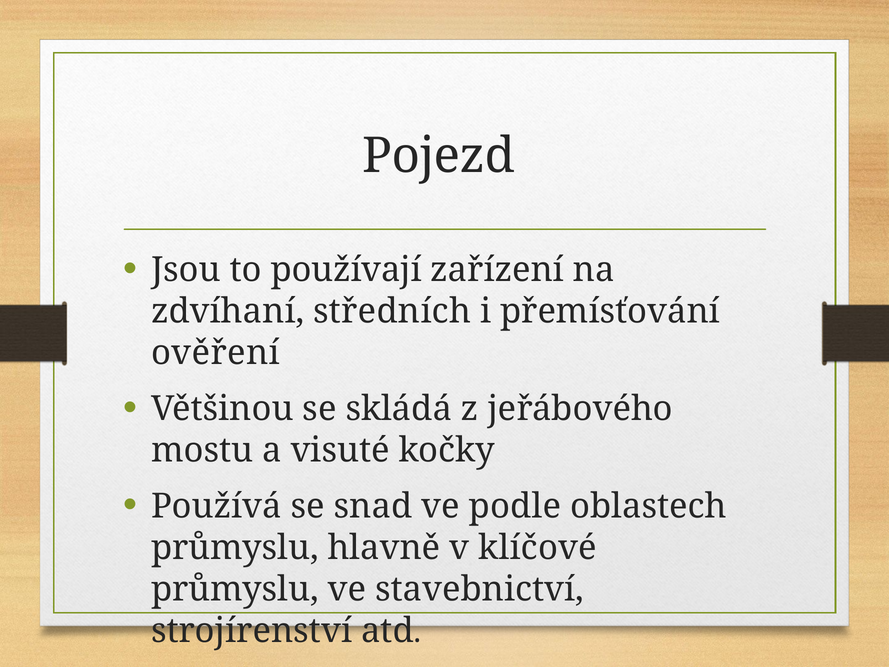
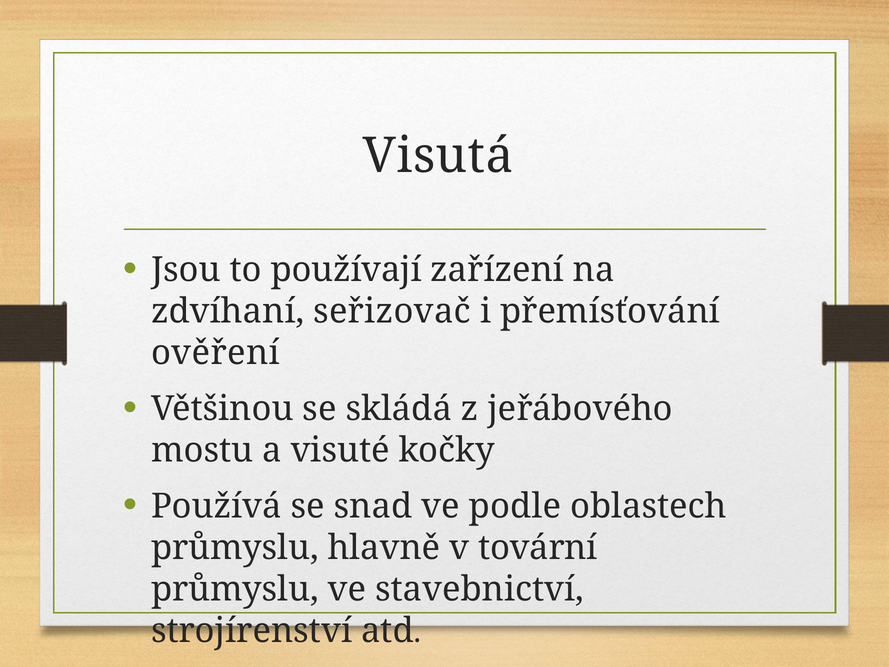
Pojezd: Pojezd -> Visutá (438, 156)
středních: středních -> seřizovač (392, 311)
klíčové: klíčové -> tovární (538, 547)
